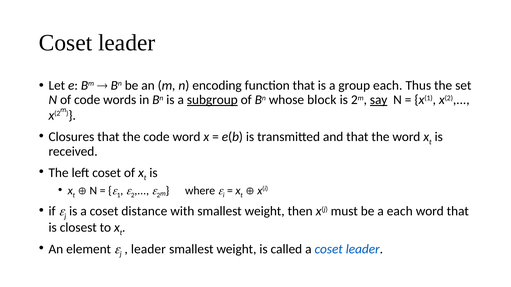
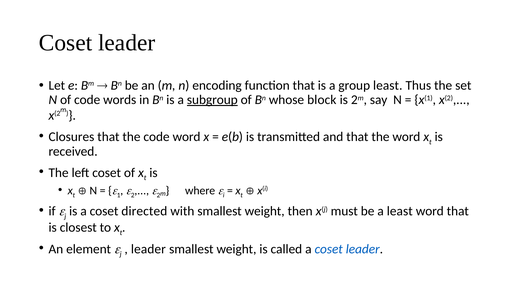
group each: each -> least (388, 86)
say underline: present -> none (379, 100)
distance: distance -> directed (144, 212)
a each: each -> least (400, 212)
